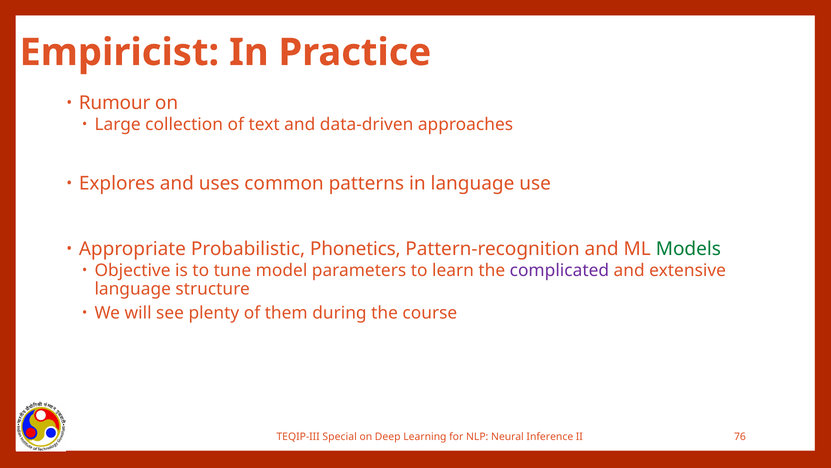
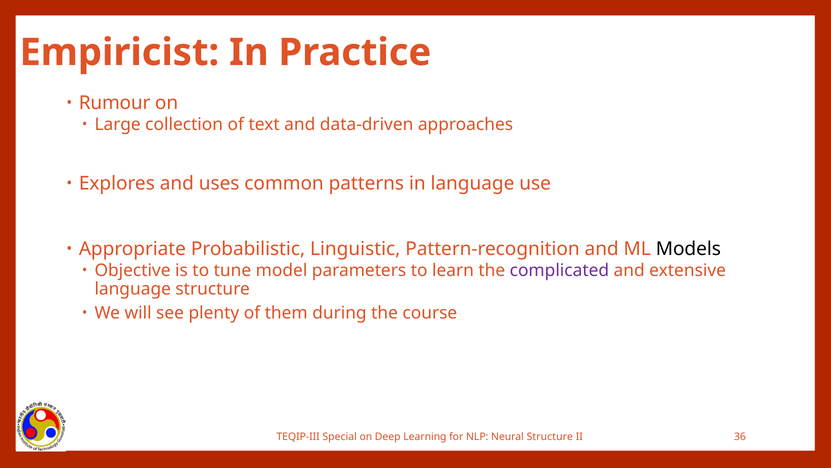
Phonetics: Phonetics -> Linguistic (355, 249)
Models colour: green -> black (688, 249)
Neural Inference: Inference -> Structure (550, 437)
76: 76 -> 36 (740, 437)
